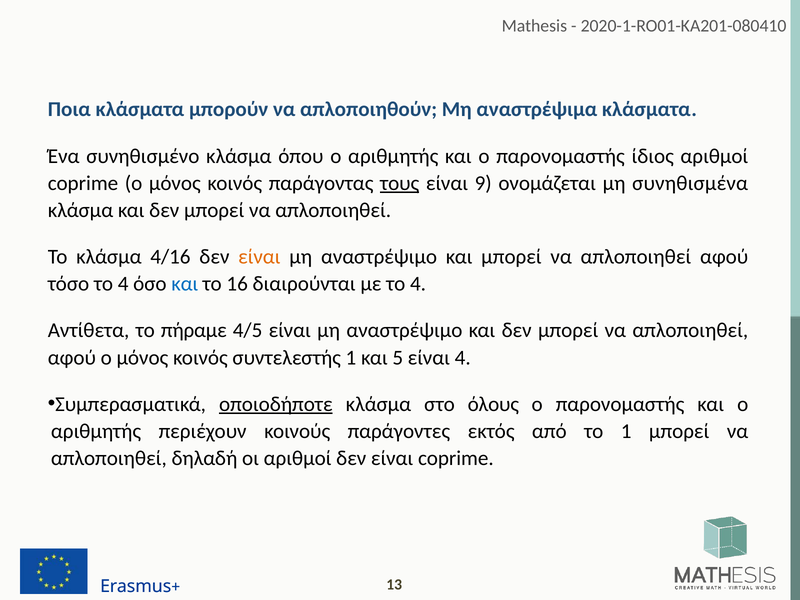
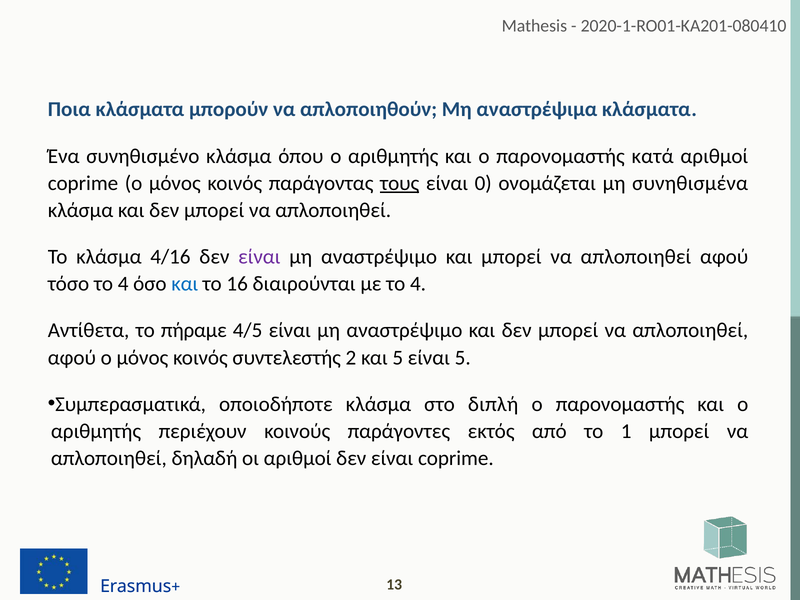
ίδιος: ίδιος -> κατά (653, 156)
9: 9 -> 0 (483, 183)
είναι colour: orange -> purple (259, 257)
συντελεστής 1: 1 -> 2 (351, 358)
είναι 4: 4 -> 5 (463, 358)
οποιοδήποτε underline: present -> none (276, 404)
όλους: όλους -> διπλή (493, 404)
